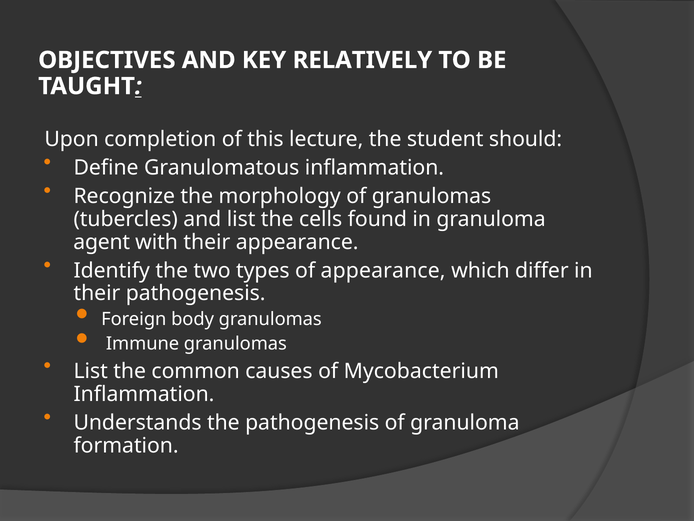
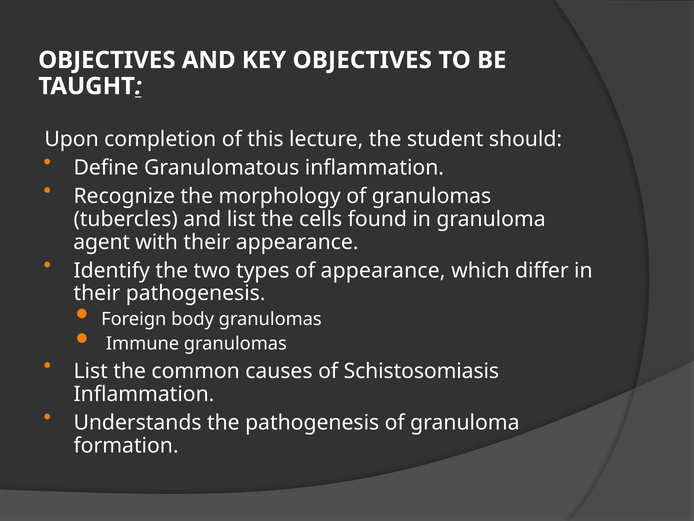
KEY RELATIVELY: RELATIVELY -> OBJECTIVES (362, 60)
Mycobacterium: Mycobacterium -> Schistosomiasis (421, 371)
